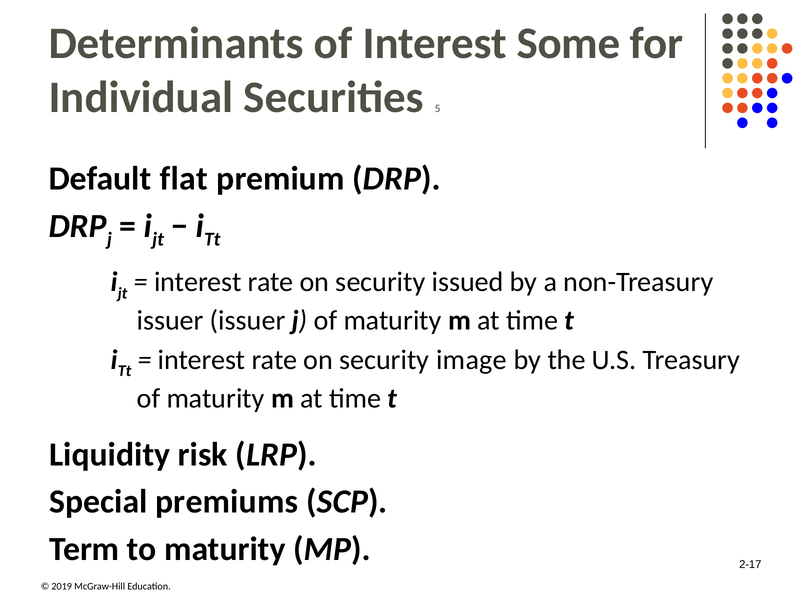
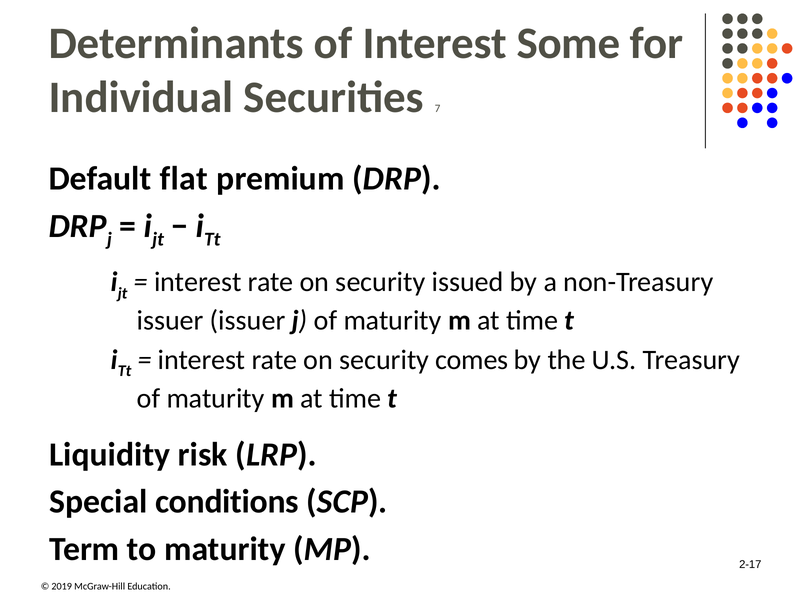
5: 5 -> 7 (438, 109)
image: image -> comes (472, 360)
premiums: premiums -> conditions (227, 502)
